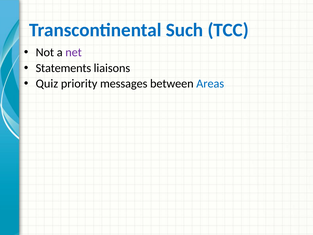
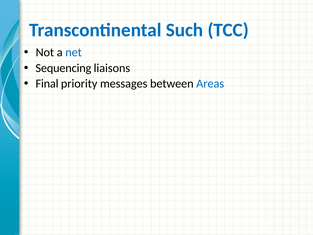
net colour: purple -> blue (74, 52)
Statements: Statements -> Sequencing (63, 68)
Quiz: Quiz -> Final (47, 84)
